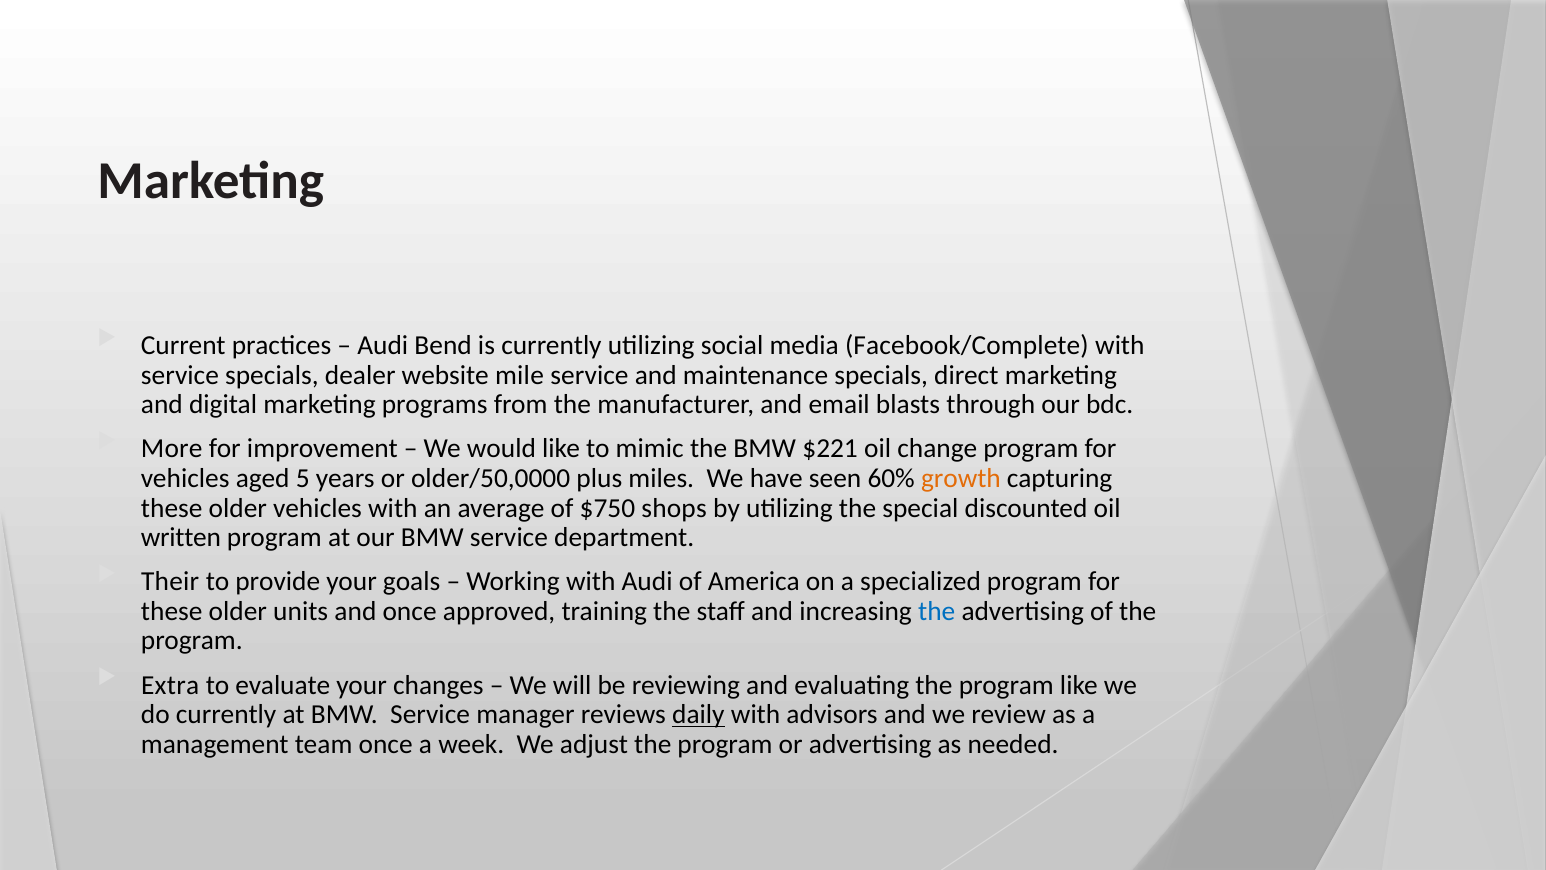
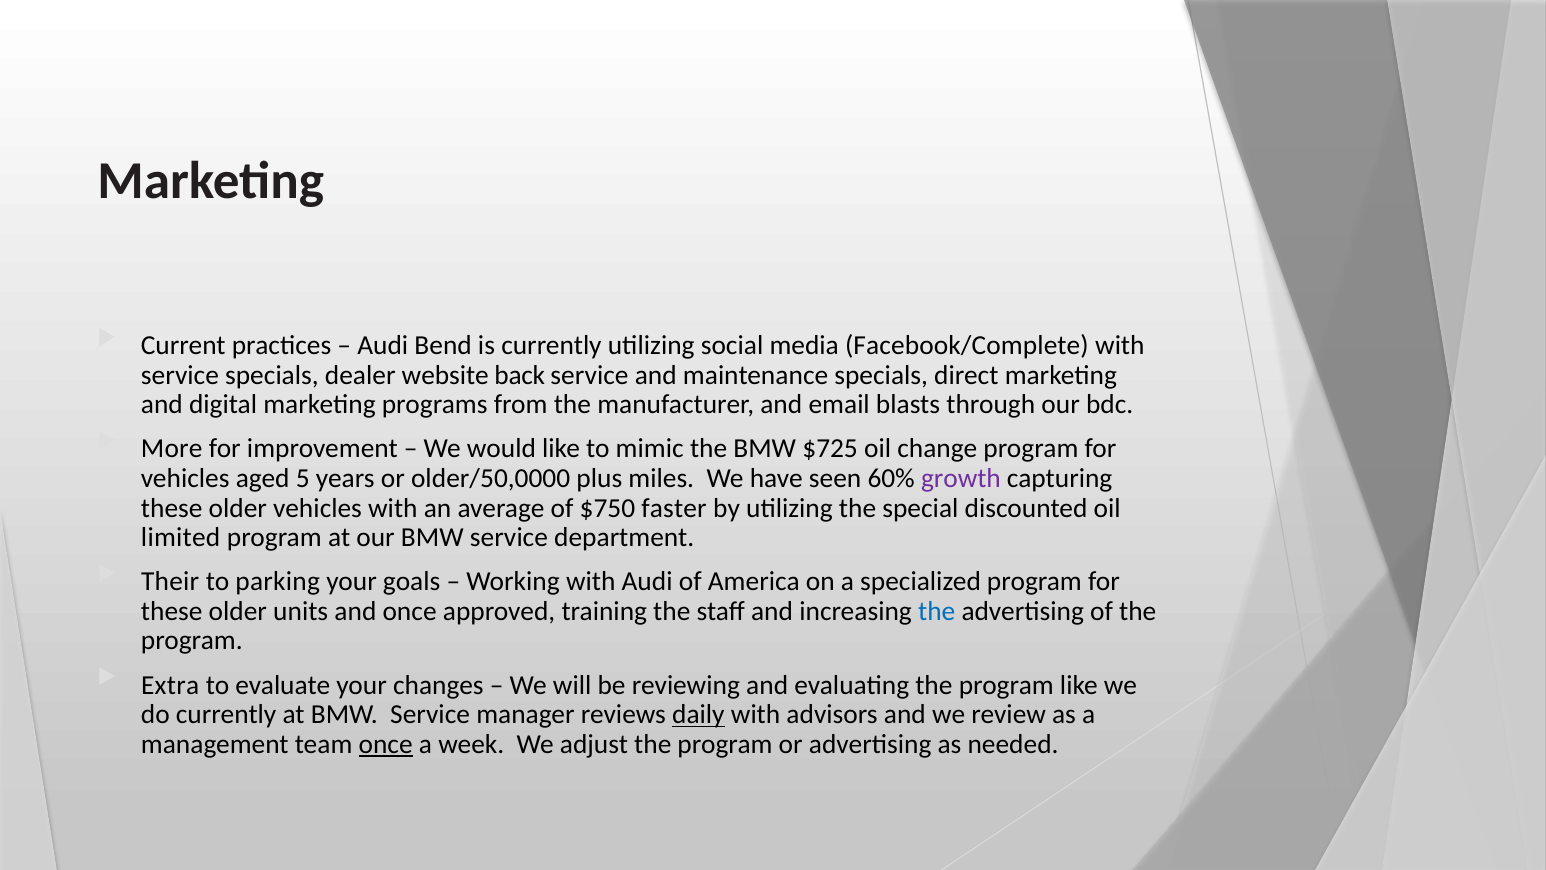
mile: mile -> back (520, 375)
$221: $221 -> $725 (830, 449)
growth colour: orange -> purple (961, 478)
shops: shops -> faster (674, 508)
written: written -> limited (181, 537)
provide: provide -> parking (278, 581)
once underline: none -> present (386, 744)
